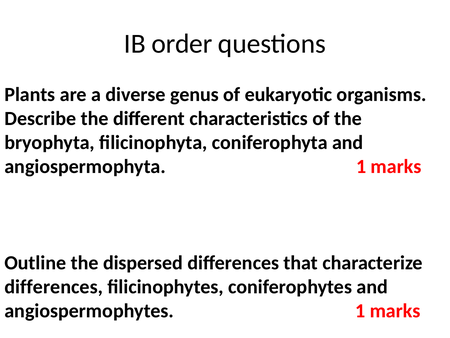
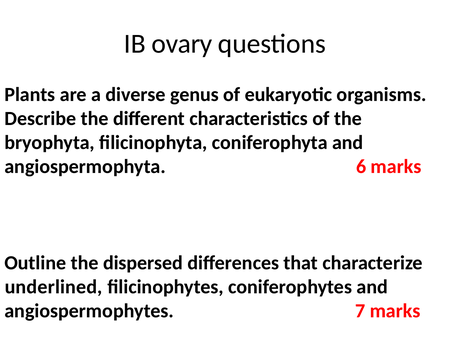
order: order -> ovary (182, 44)
angiospermophyta 1: 1 -> 6 (361, 166)
differences: differences -> underlined (54, 286)
angiospermophytes 1: 1 -> 7 (360, 310)
